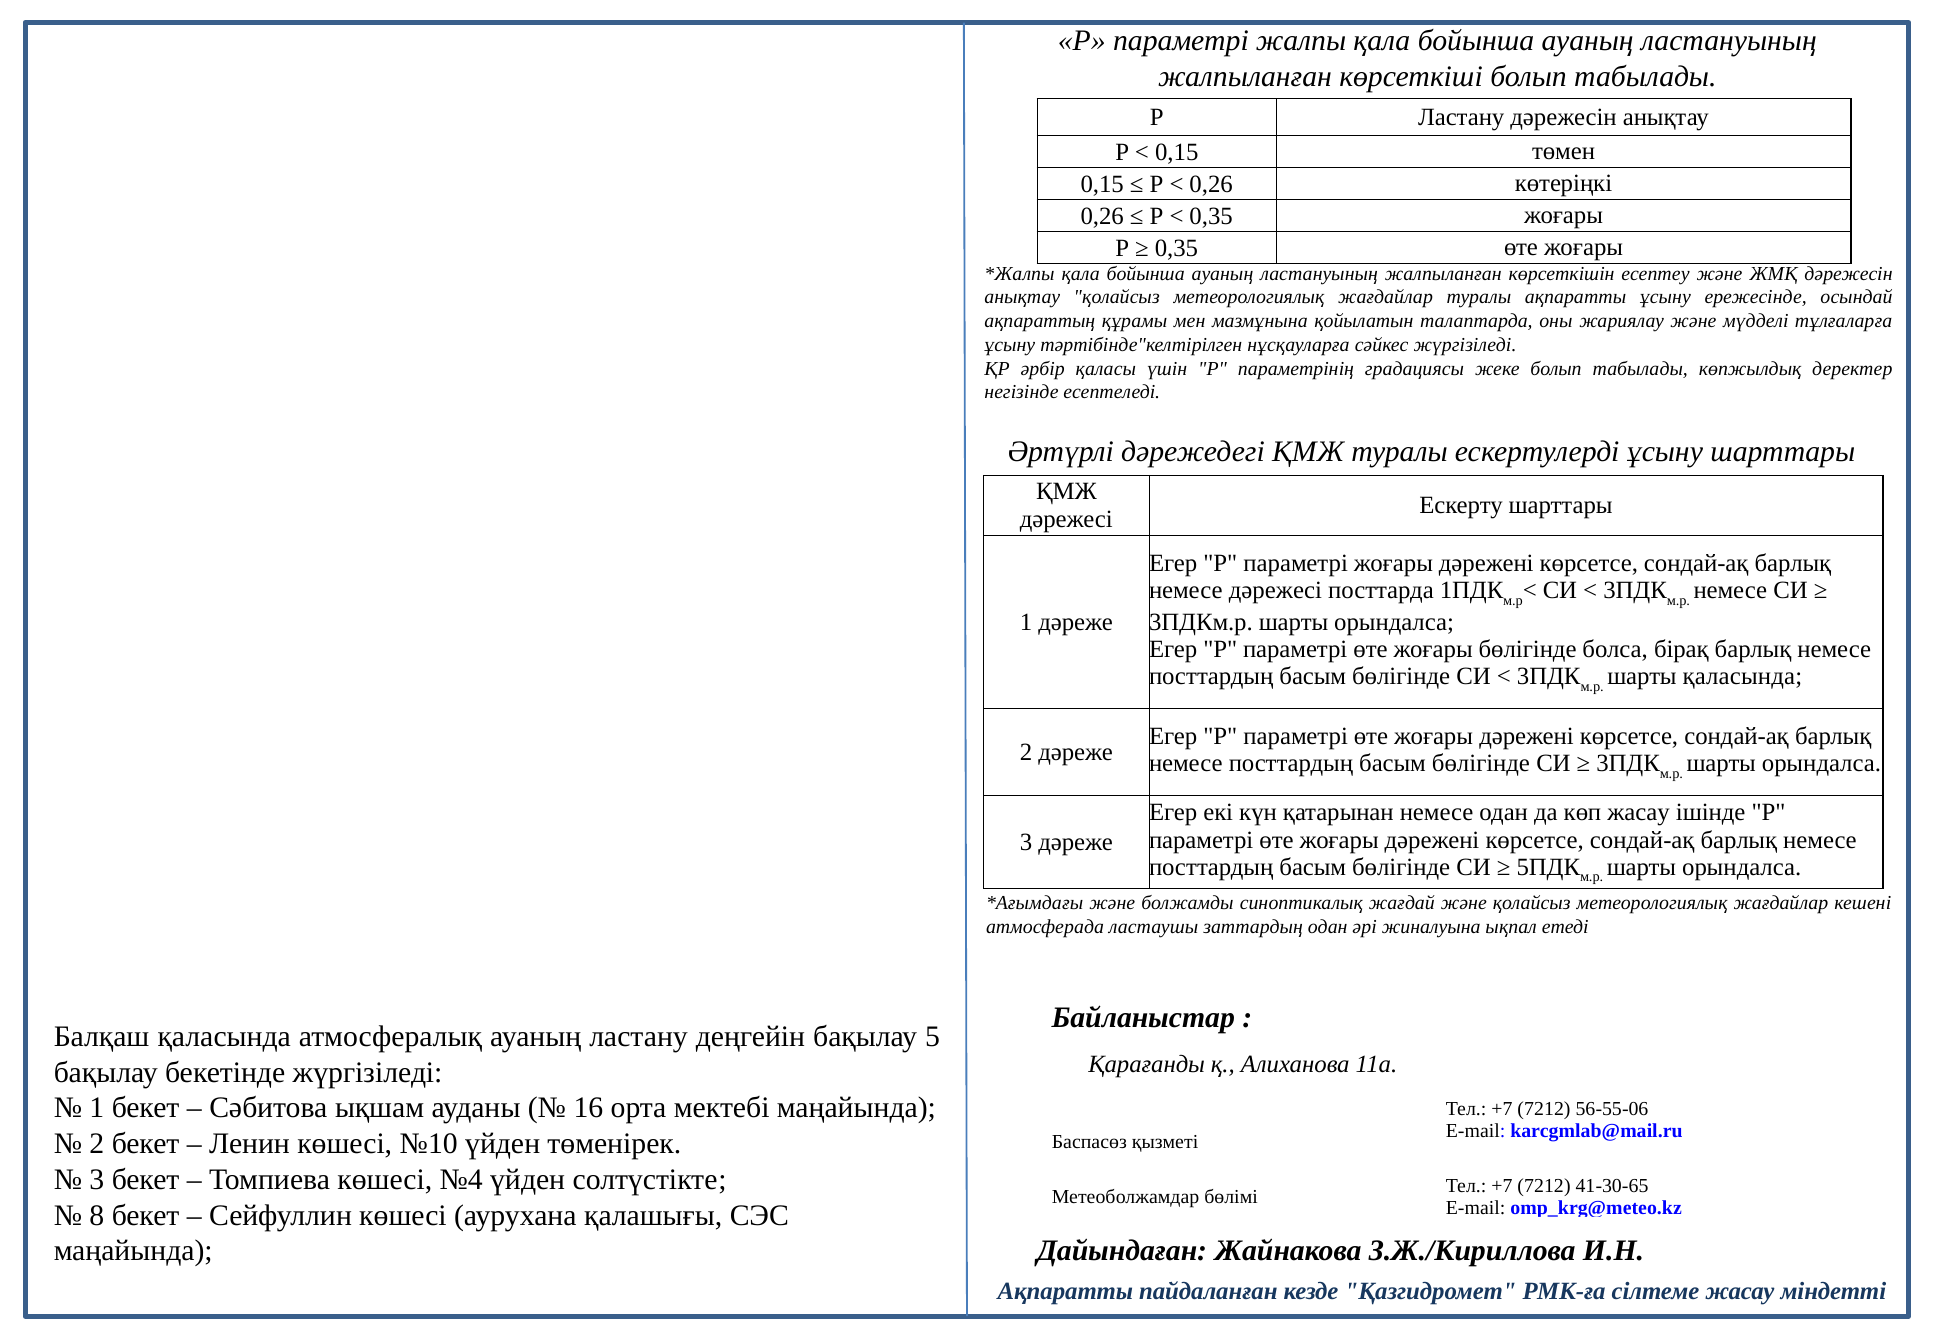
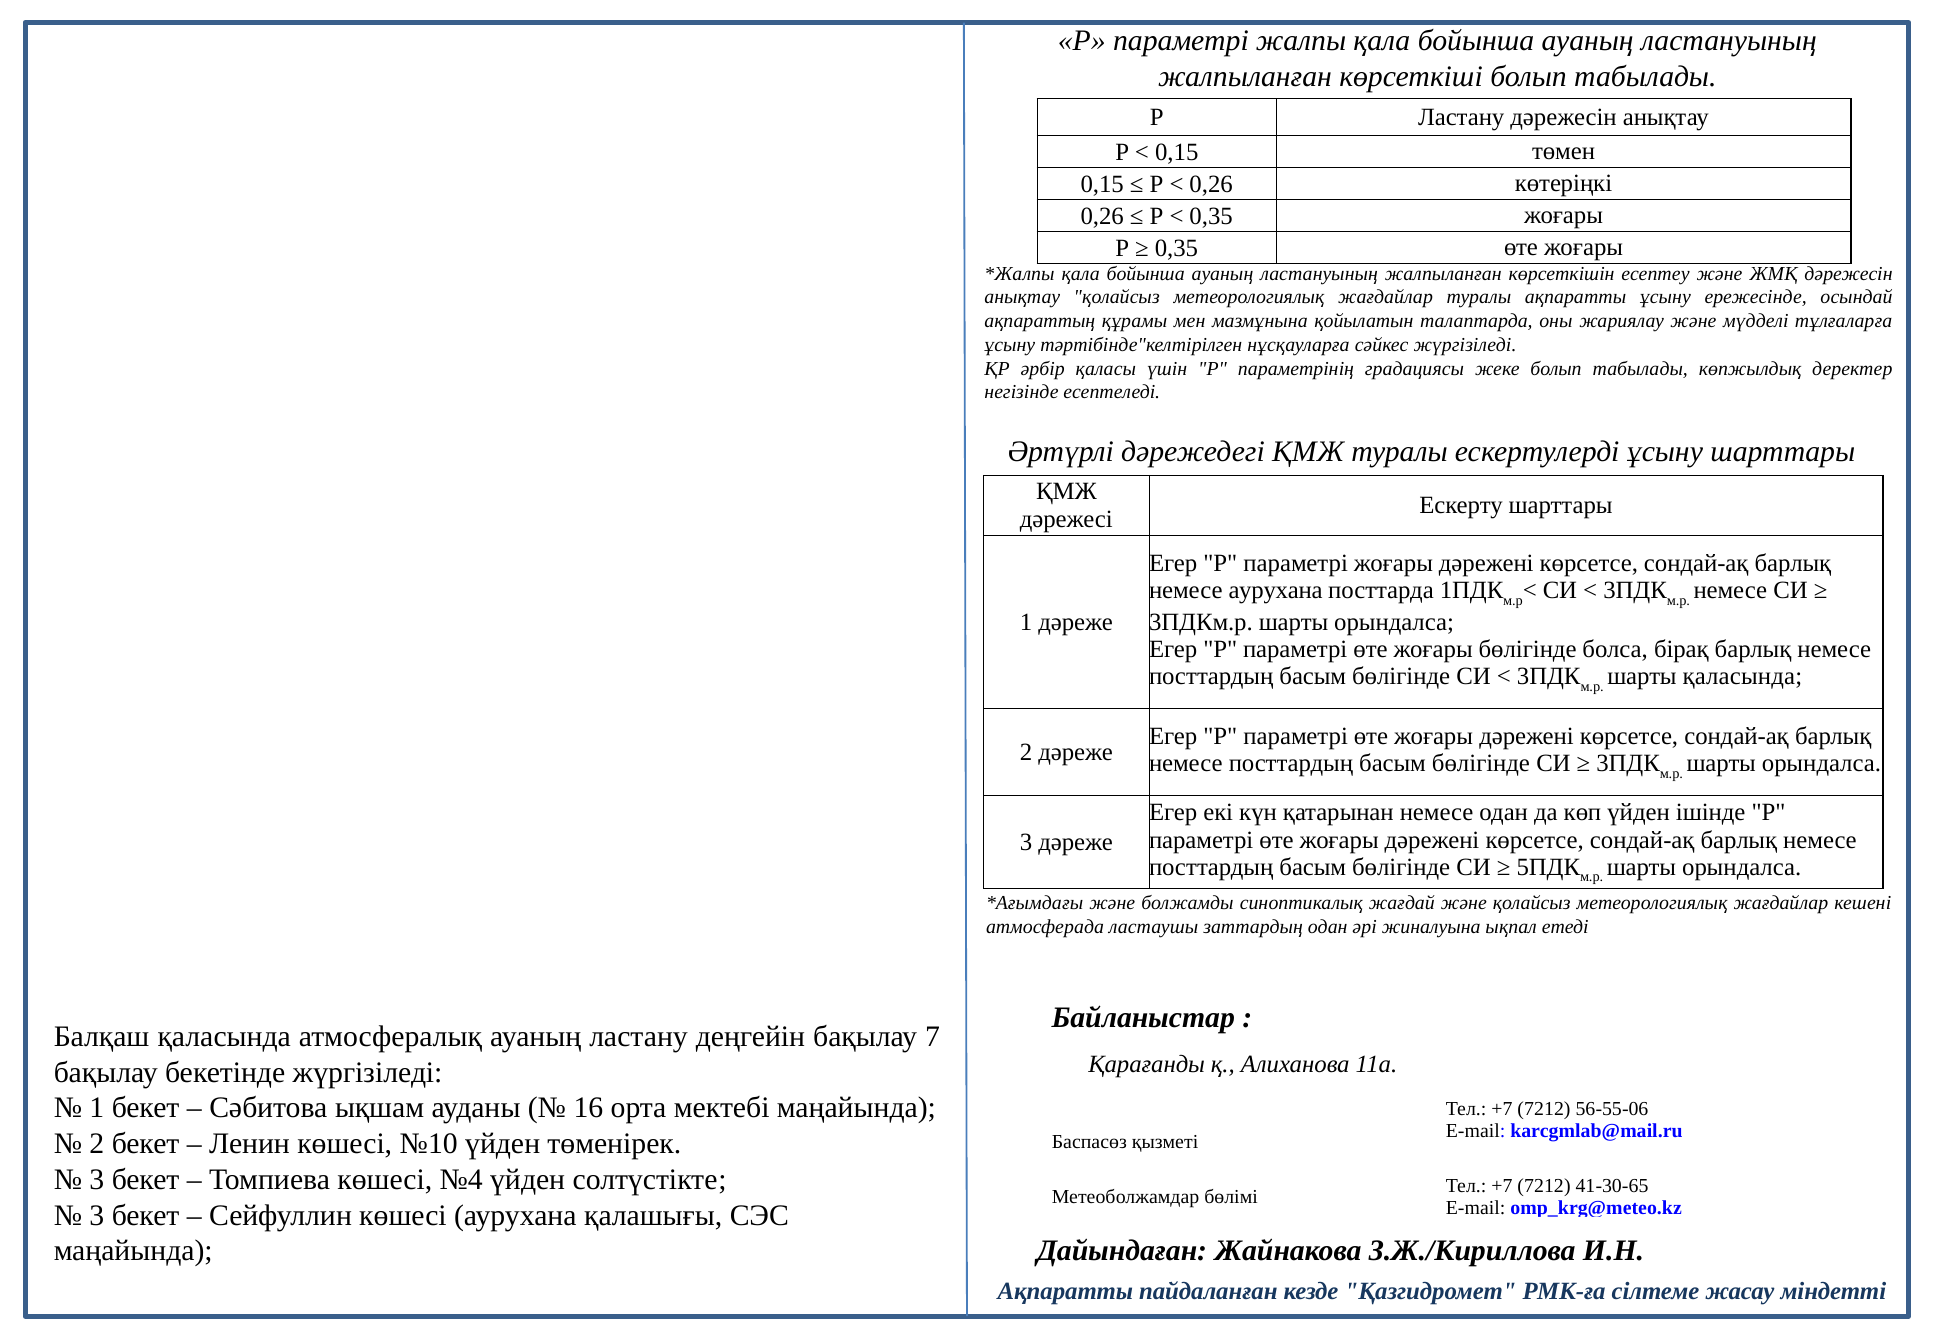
немесе дәрежесі: дәрежесі -> аурухана (1276, 591)
көп жасау: жасау -> үйден (1639, 813)
5: 5 -> 7 (933, 1037)
8: 8 -> 3 (97, 1215)
